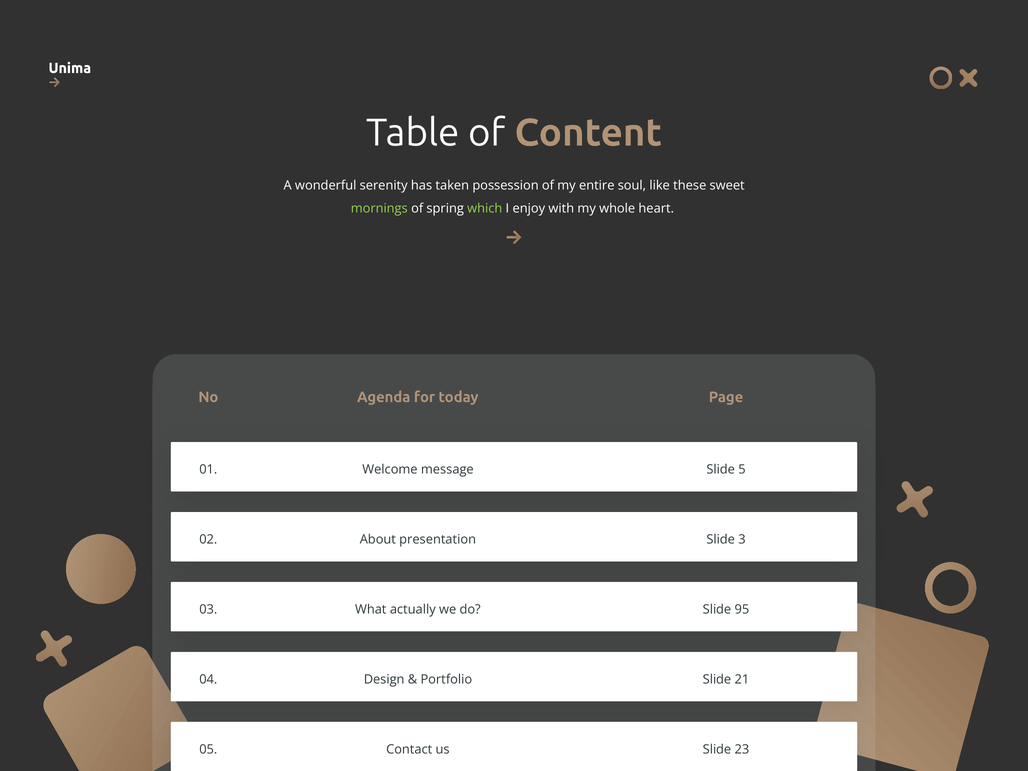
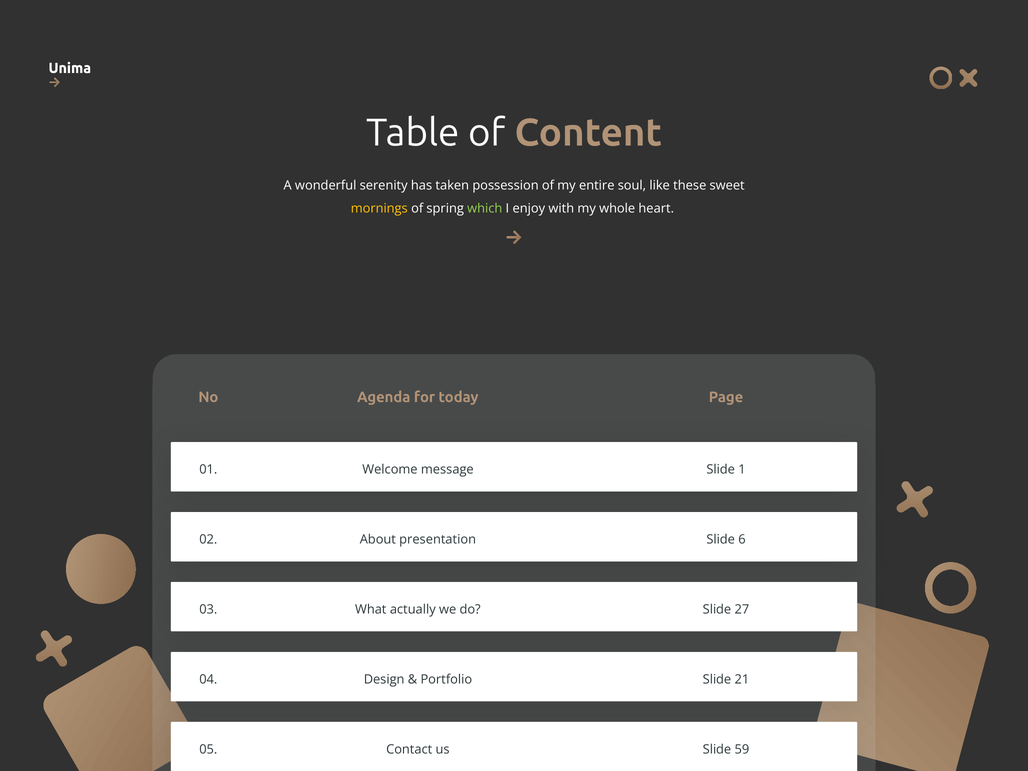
mornings colour: light green -> yellow (379, 208)
5: 5 -> 1 (742, 470)
3: 3 -> 6 (742, 540)
95: 95 -> 27 (742, 610)
23: 23 -> 59 (742, 749)
